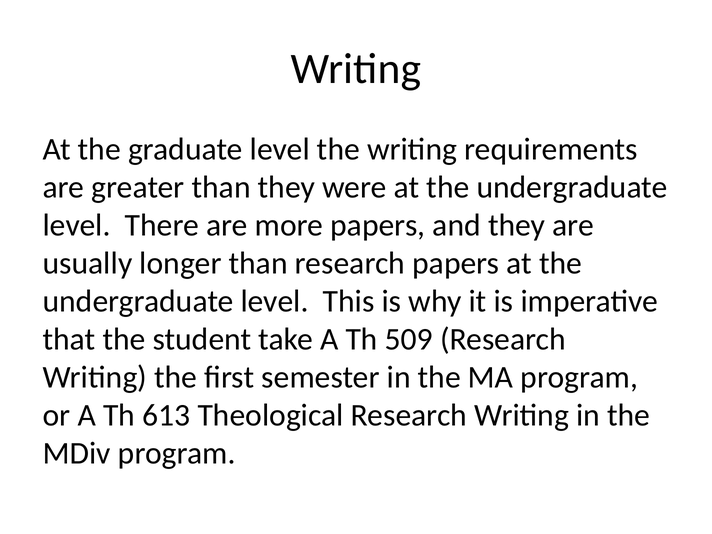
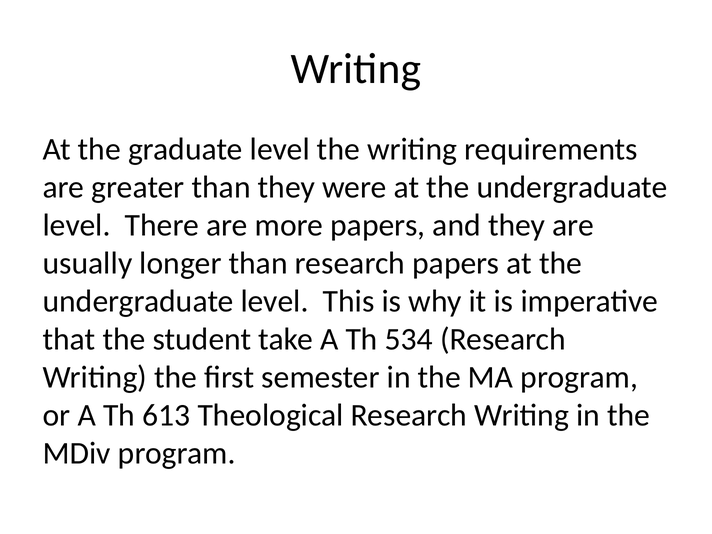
509: 509 -> 534 (409, 339)
